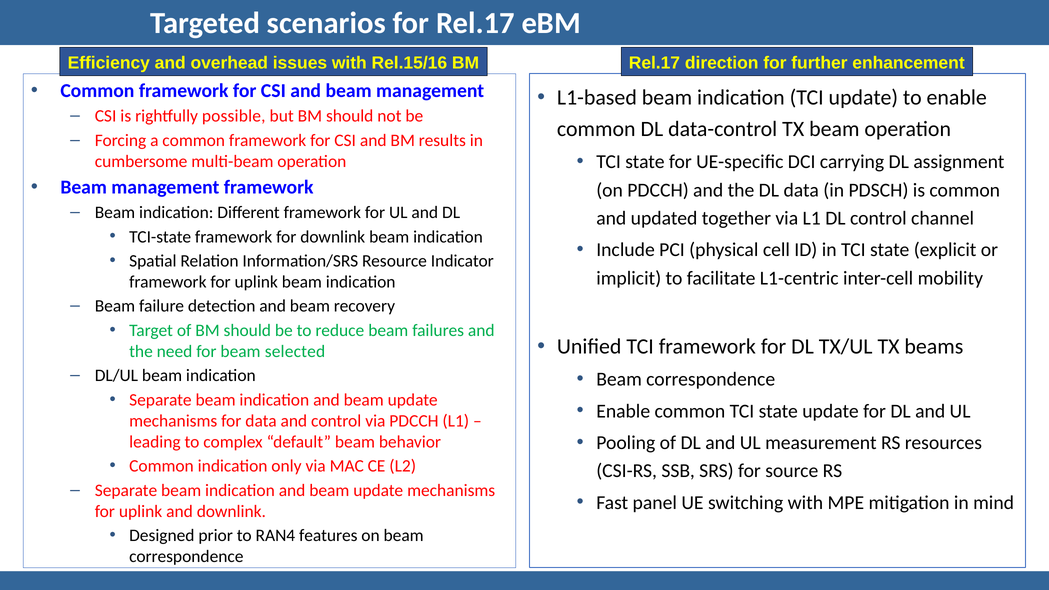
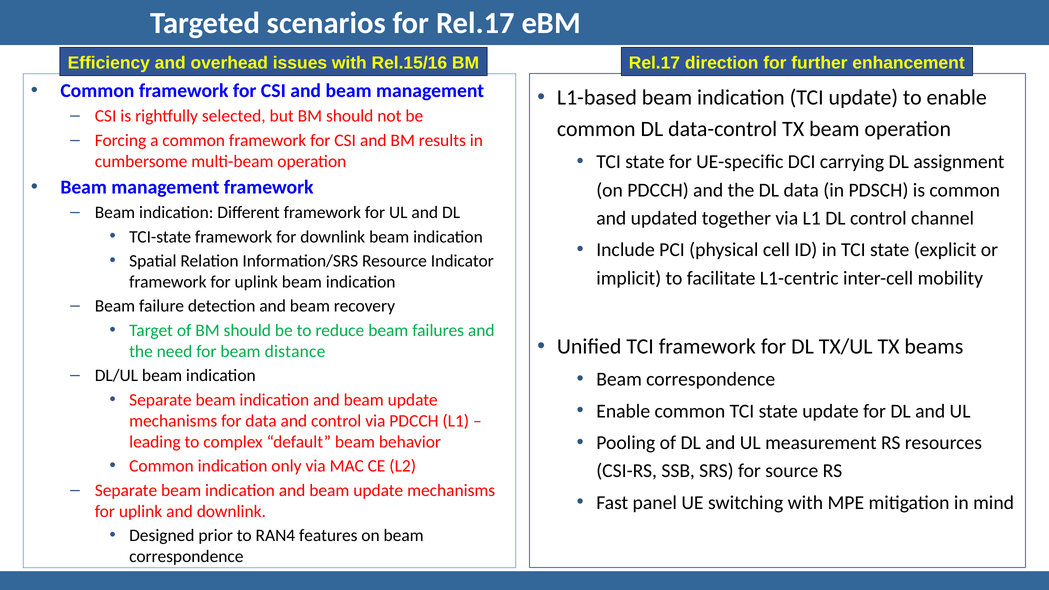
possible: possible -> selected (234, 116)
selected: selected -> distance (295, 351)
